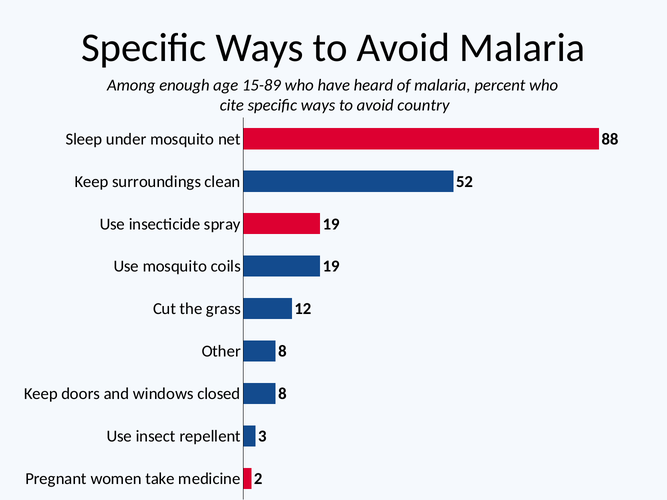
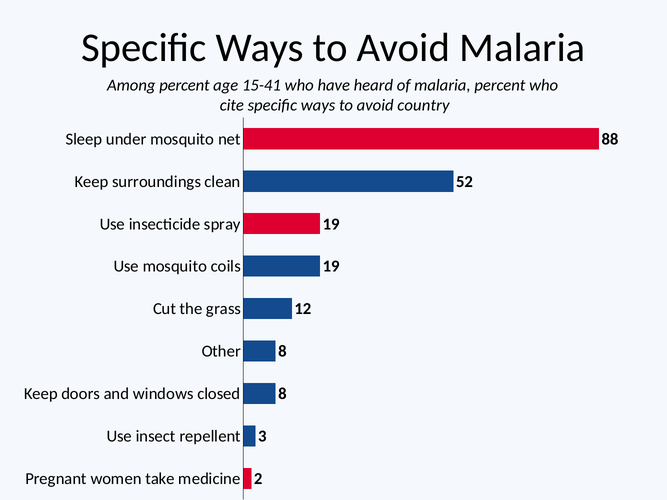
Among enough: enough -> percent (184, 85)
15-89: 15-89 -> 15-41 (261, 85)
